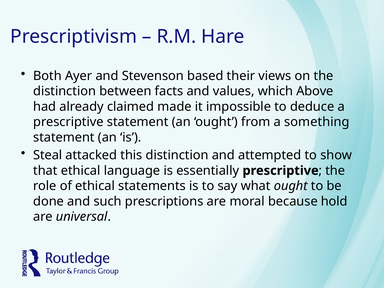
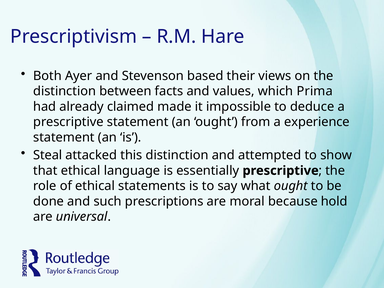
Above: Above -> Prima (315, 91)
something: something -> experience (317, 122)
